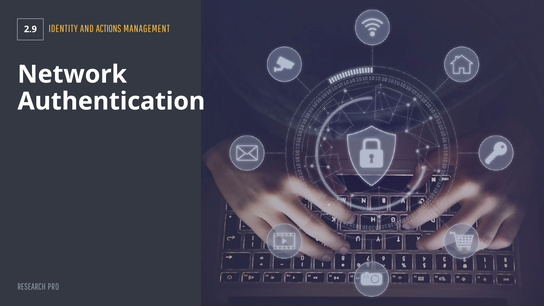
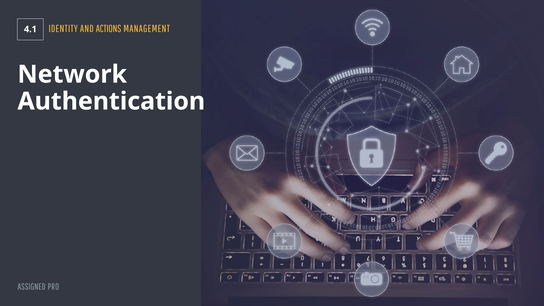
2.9: 2.9 -> 4.1 (30, 29)
RESEARCH: RESEARCH -> ASSIGNED (32, 287)
